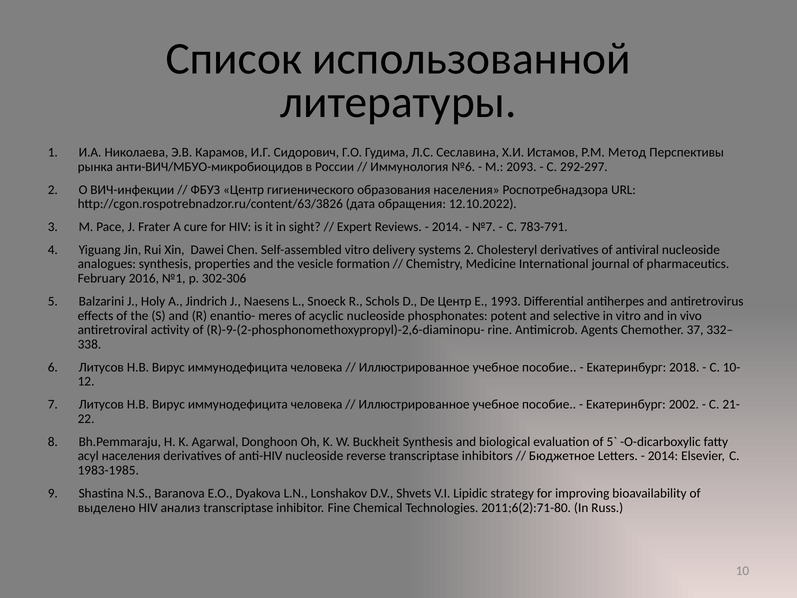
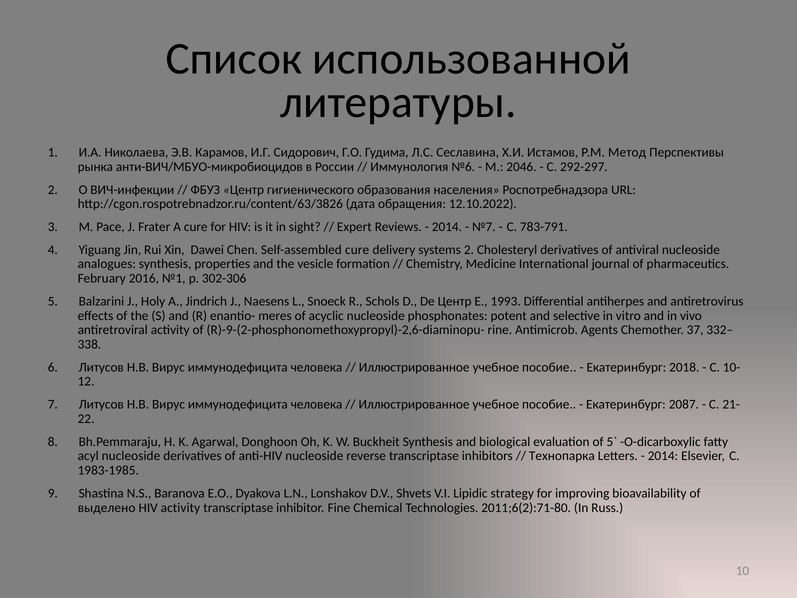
2093: 2093 -> 2046 (521, 167)
Self-assembled vitro: vitro -> cure (357, 250)
2002: 2002 -> 2087 (684, 404)
acyl населения: населения -> nucleoside (131, 456)
Бюджетное: Бюджетное -> Технопарка (562, 456)
HIV анализ: анализ -> activity (180, 507)
